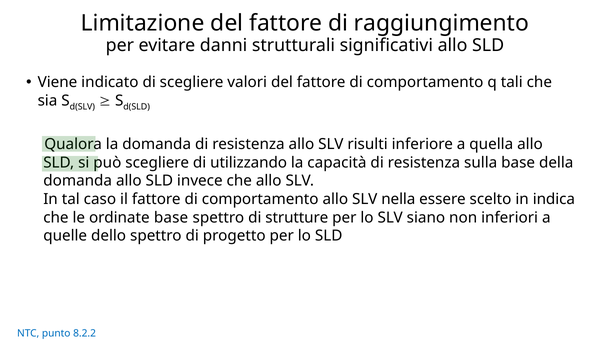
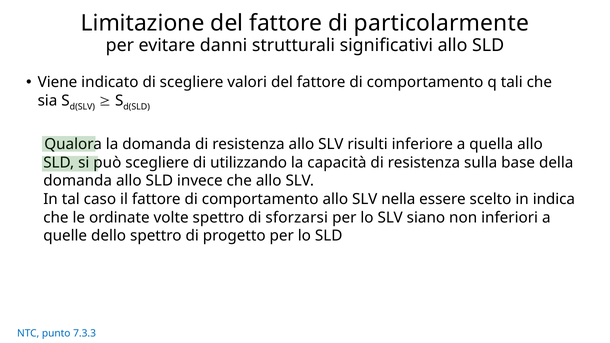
raggiungimento: raggiungimento -> particolarmente (441, 23)
ordinate base: base -> volte (171, 218)
strutture: strutture -> sforzarsi (297, 218)
8.2.2: 8.2.2 -> 7.3.3 (85, 333)
